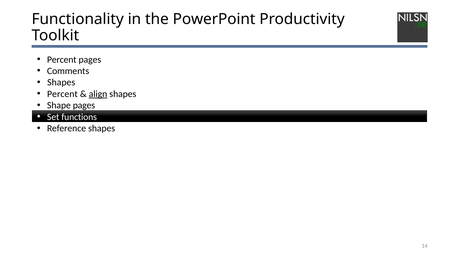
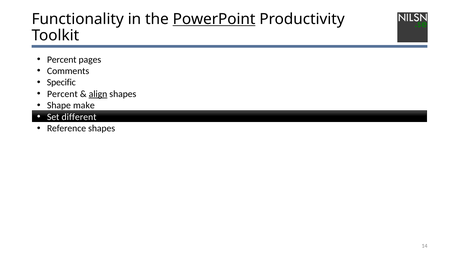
PowerPoint underline: none -> present (214, 19)
Shapes: Shapes -> Specific (61, 83)
Shape pages: pages -> make (84, 106)
functions: functions -> different (79, 117)
